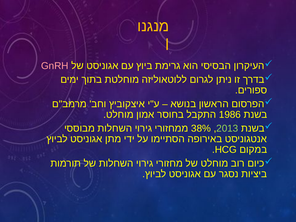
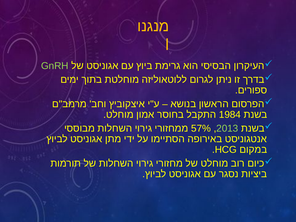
GnRH colour: pink -> light green (55, 66)
1986: 1986 -> 1984 (230, 115)
38%: 38% -> 57% (201, 128)
